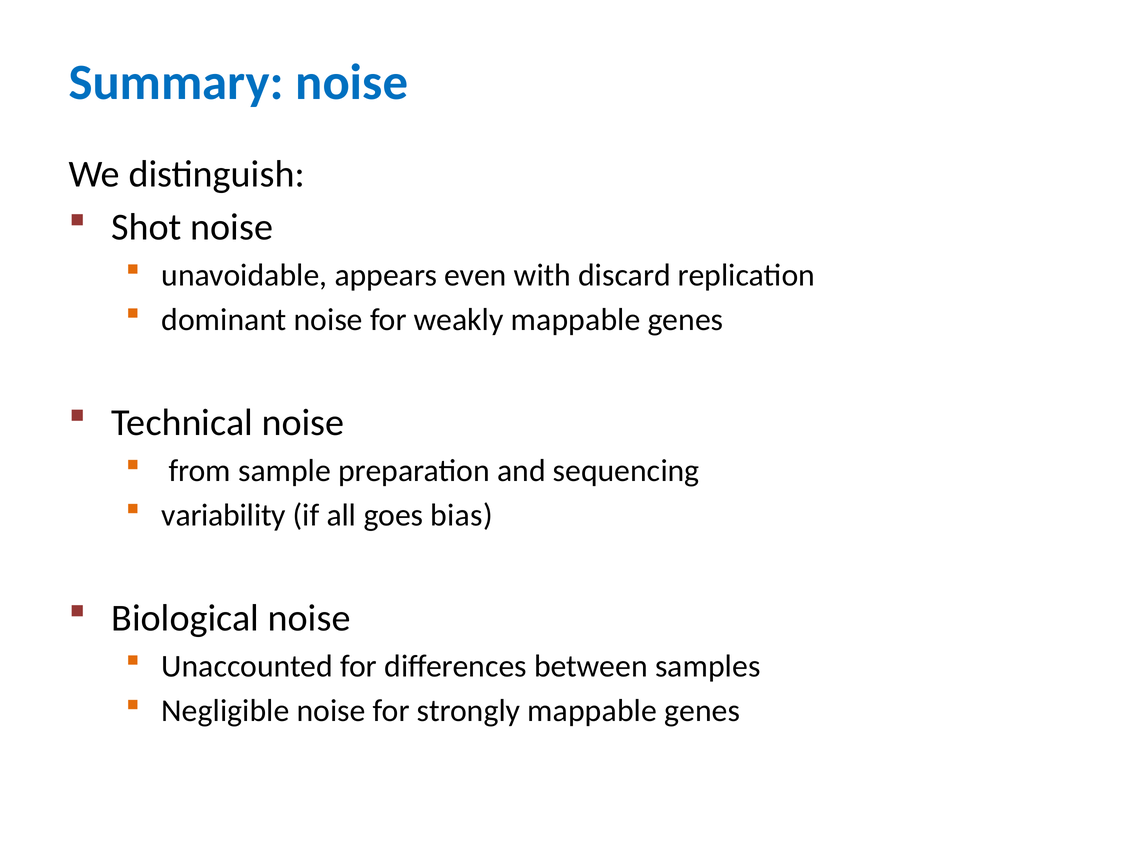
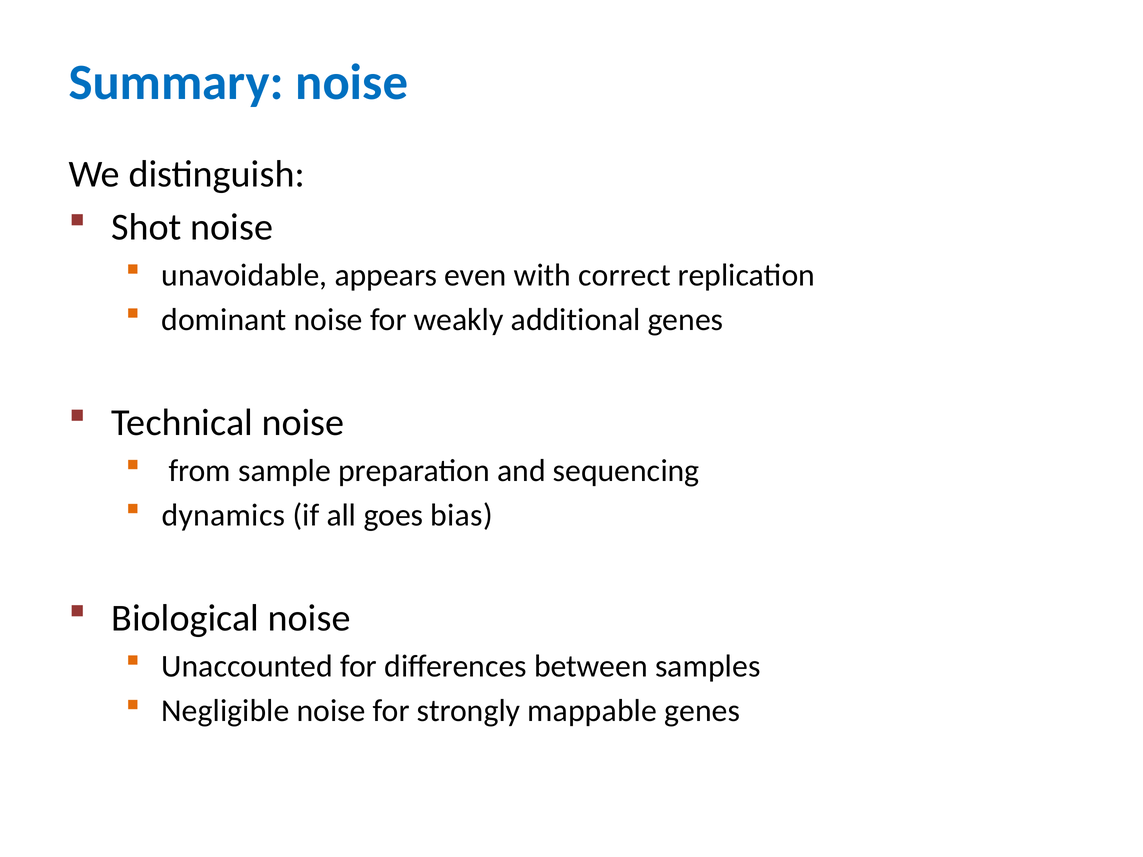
discard: discard -> correct (624, 275)
weakly mappable: mappable -> additional (576, 320)
variability: variability -> dynamics (223, 515)
